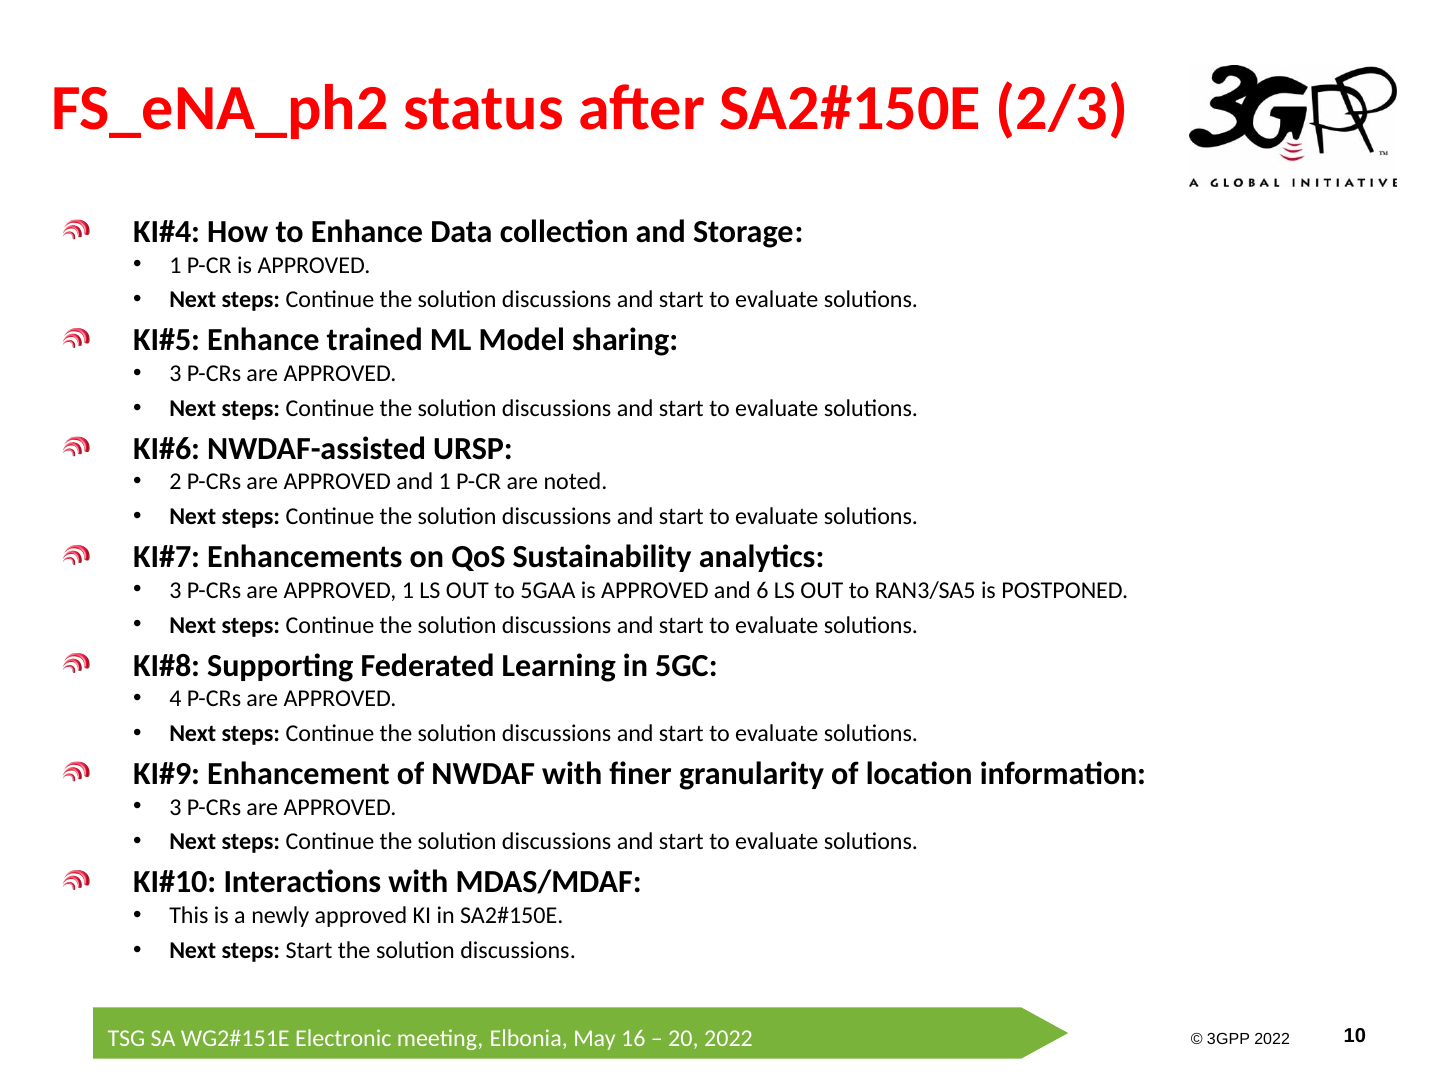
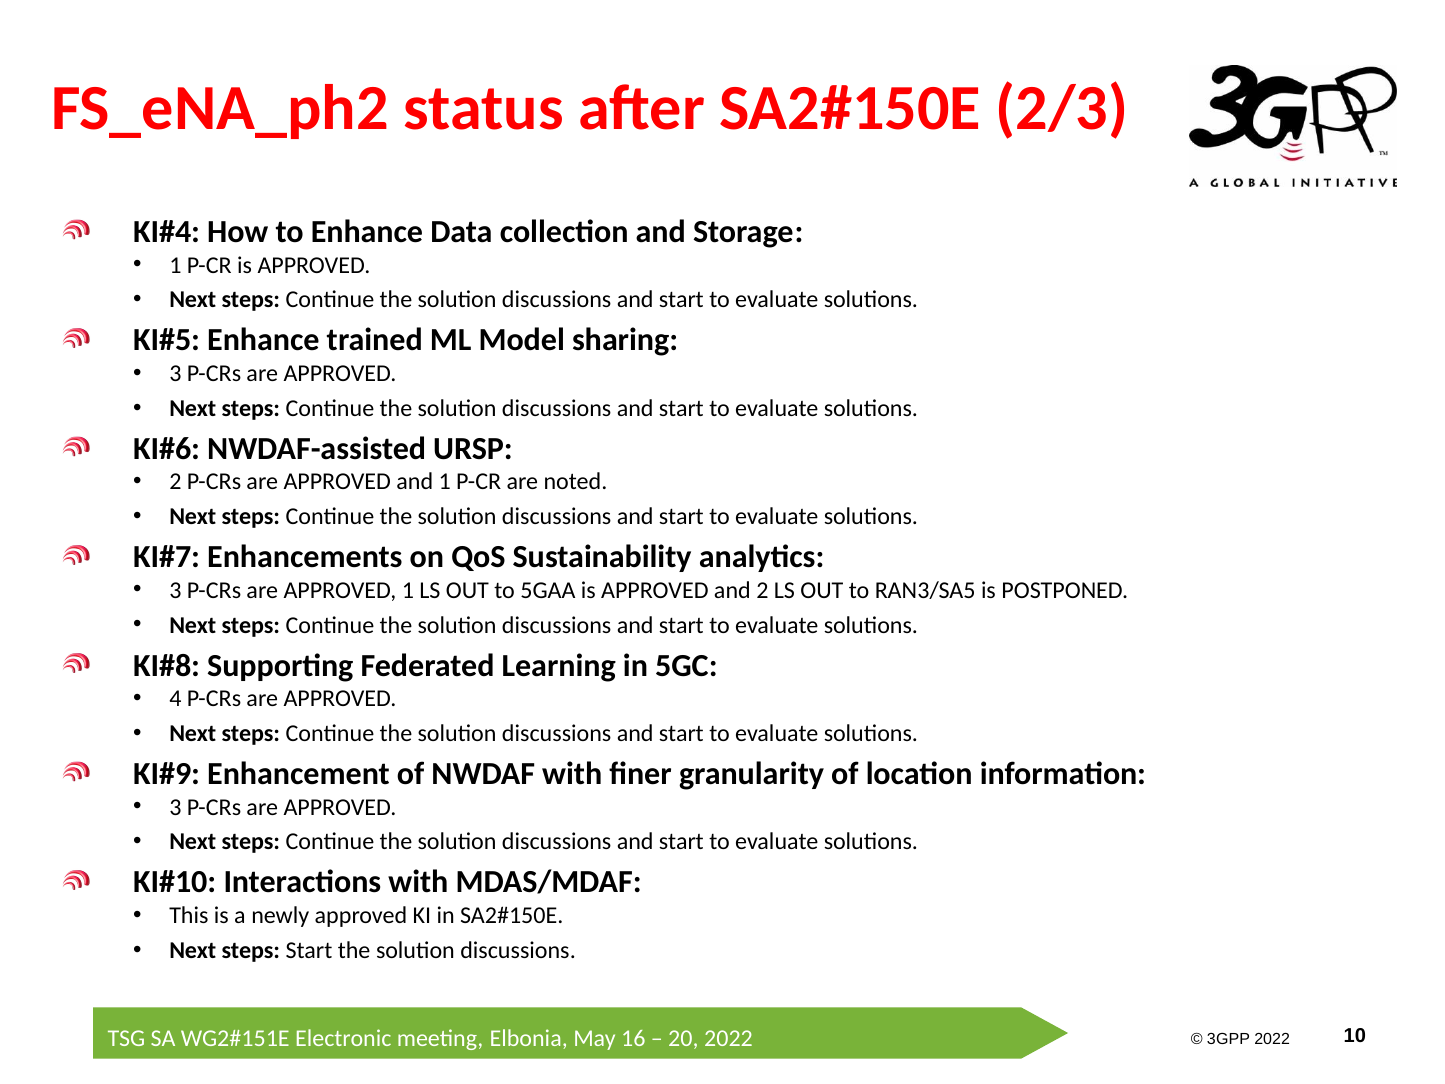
and 6: 6 -> 2 (762, 590)
